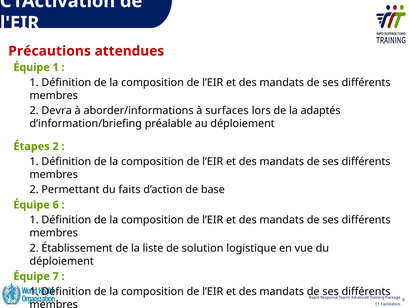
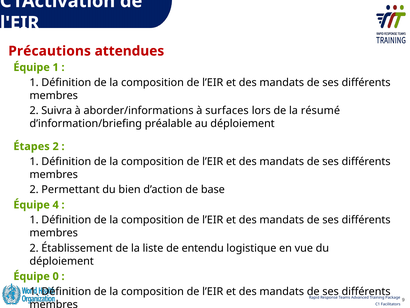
Devra: Devra -> Suivra (57, 110)
adaptés: adaptés -> résumé (320, 110)
faits: faits -> bien (130, 189)
6: 6 -> 4 (56, 205)
solution: solution -> entendu (203, 248)
7: 7 -> 0 (56, 276)
